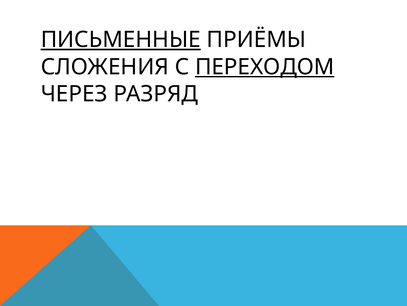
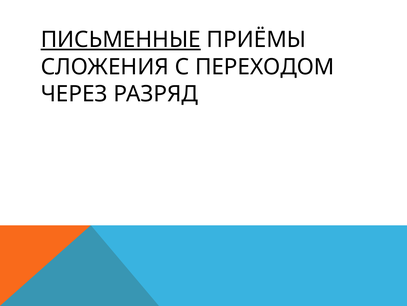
ПЕРЕХОДОМ underline: present -> none (265, 67)
